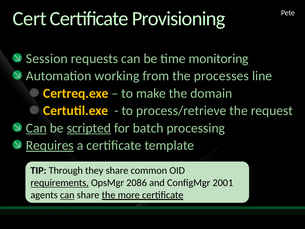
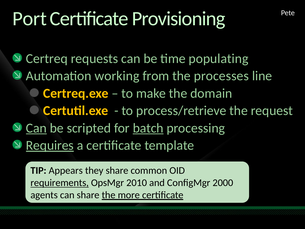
Cert: Cert -> Port (30, 19)
Session: Session -> Certreq (47, 58)
monitoring: monitoring -> populating (219, 58)
scripted underline: present -> none (89, 128)
batch underline: none -> present (148, 128)
Through: Through -> Appears (66, 170)
2086: 2086 -> 2010 (137, 183)
2001: 2001 -> 2000 (223, 183)
can underline: present -> none (67, 195)
